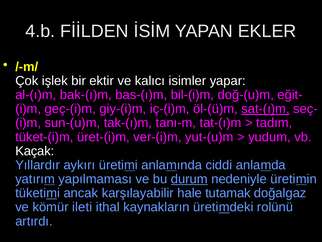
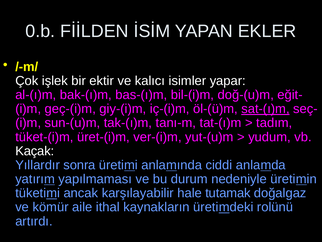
4.b: 4.b -> 0.b (40, 31)
aykırı: aykırı -> sonra (79, 165)
durum underline: present -> none (189, 179)
ileti: ileti -> aile (82, 207)
